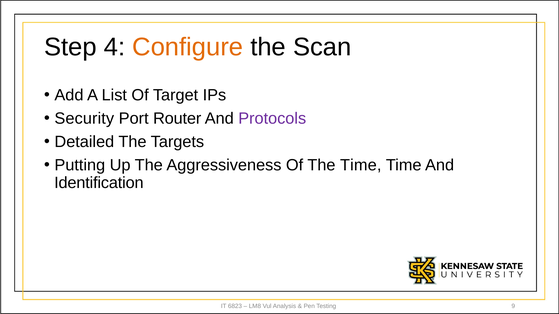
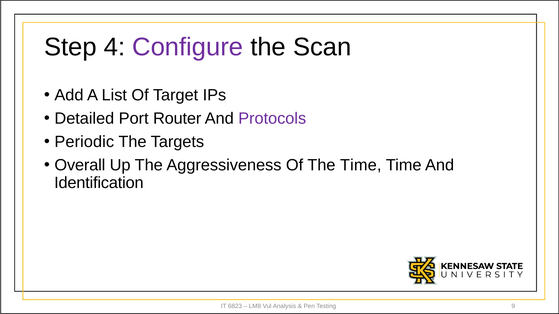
Configure colour: orange -> purple (188, 47)
Security: Security -> Detailed (84, 119)
Detailed: Detailed -> Periodic (84, 142)
Putting: Putting -> Overall (80, 166)
